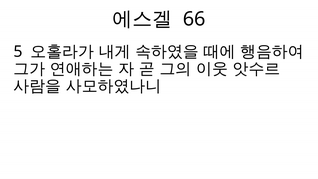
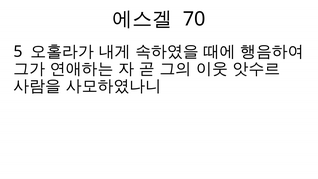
66: 66 -> 70 (194, 19)
